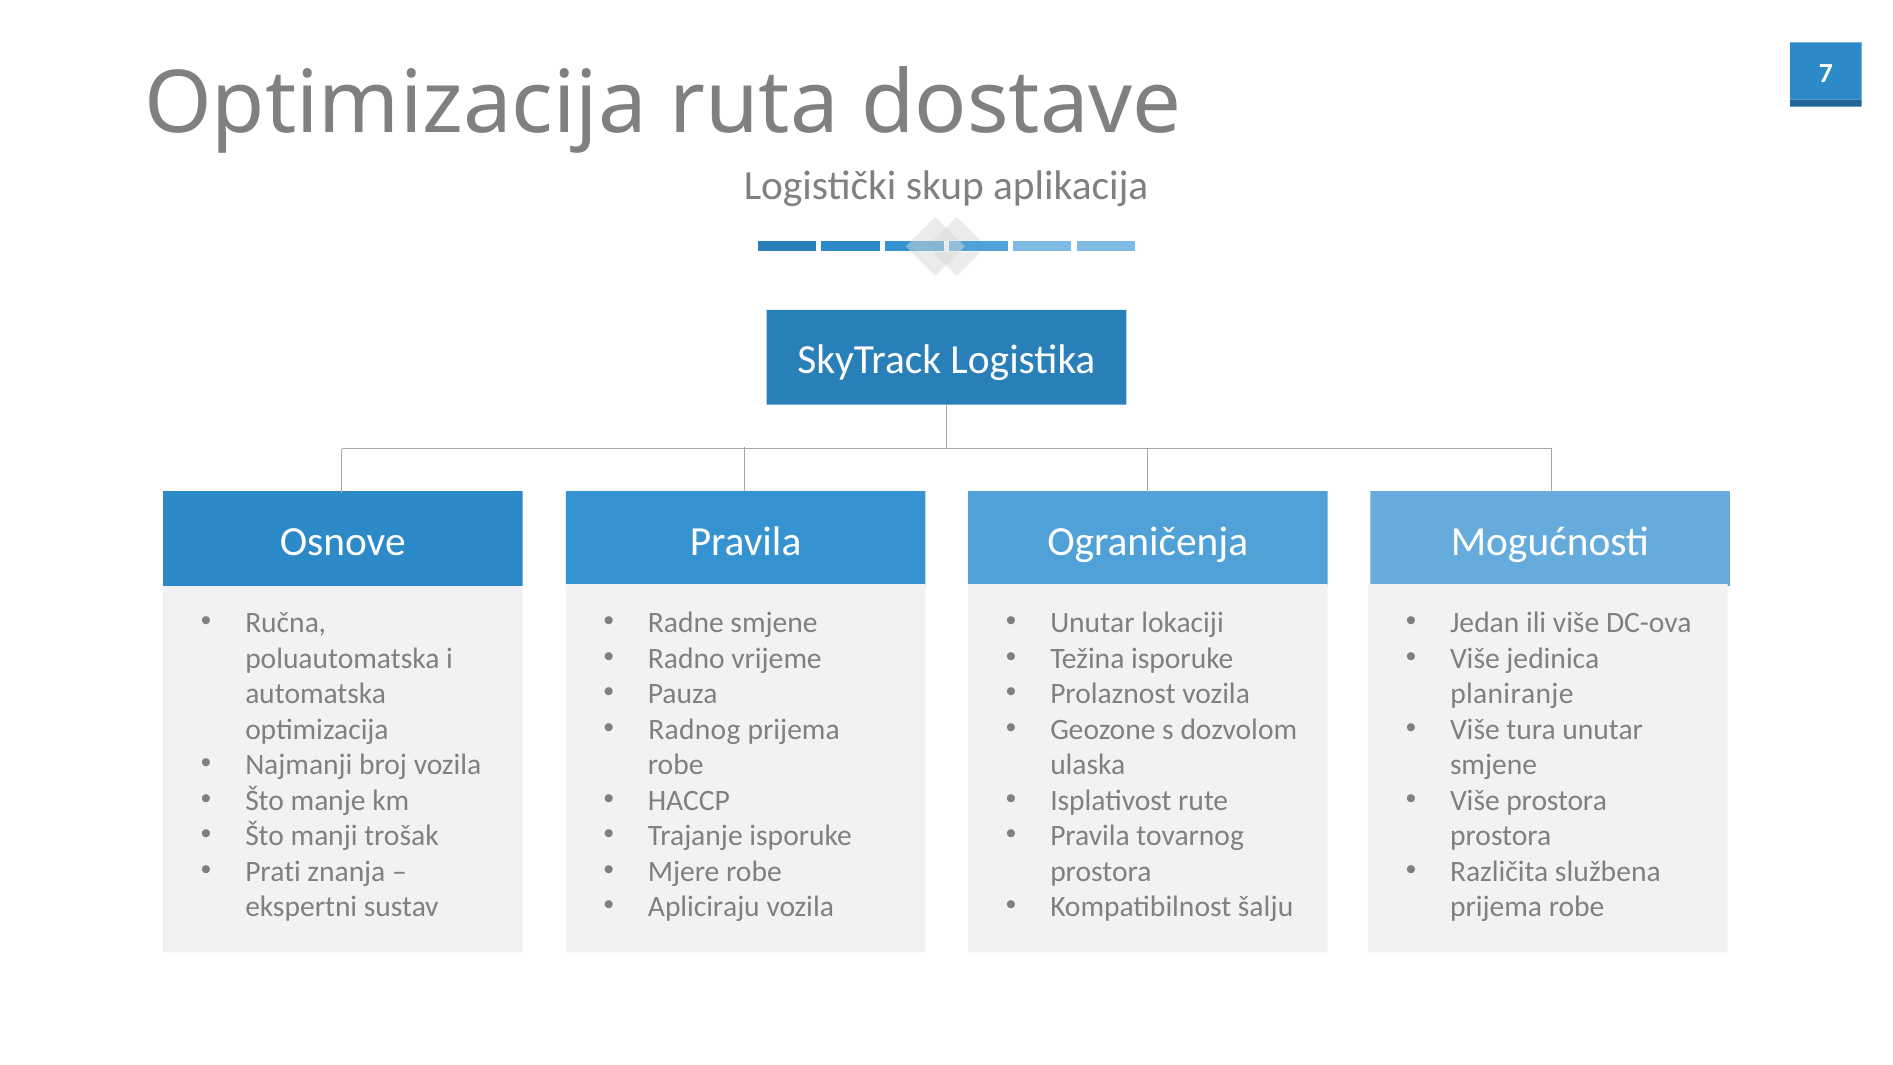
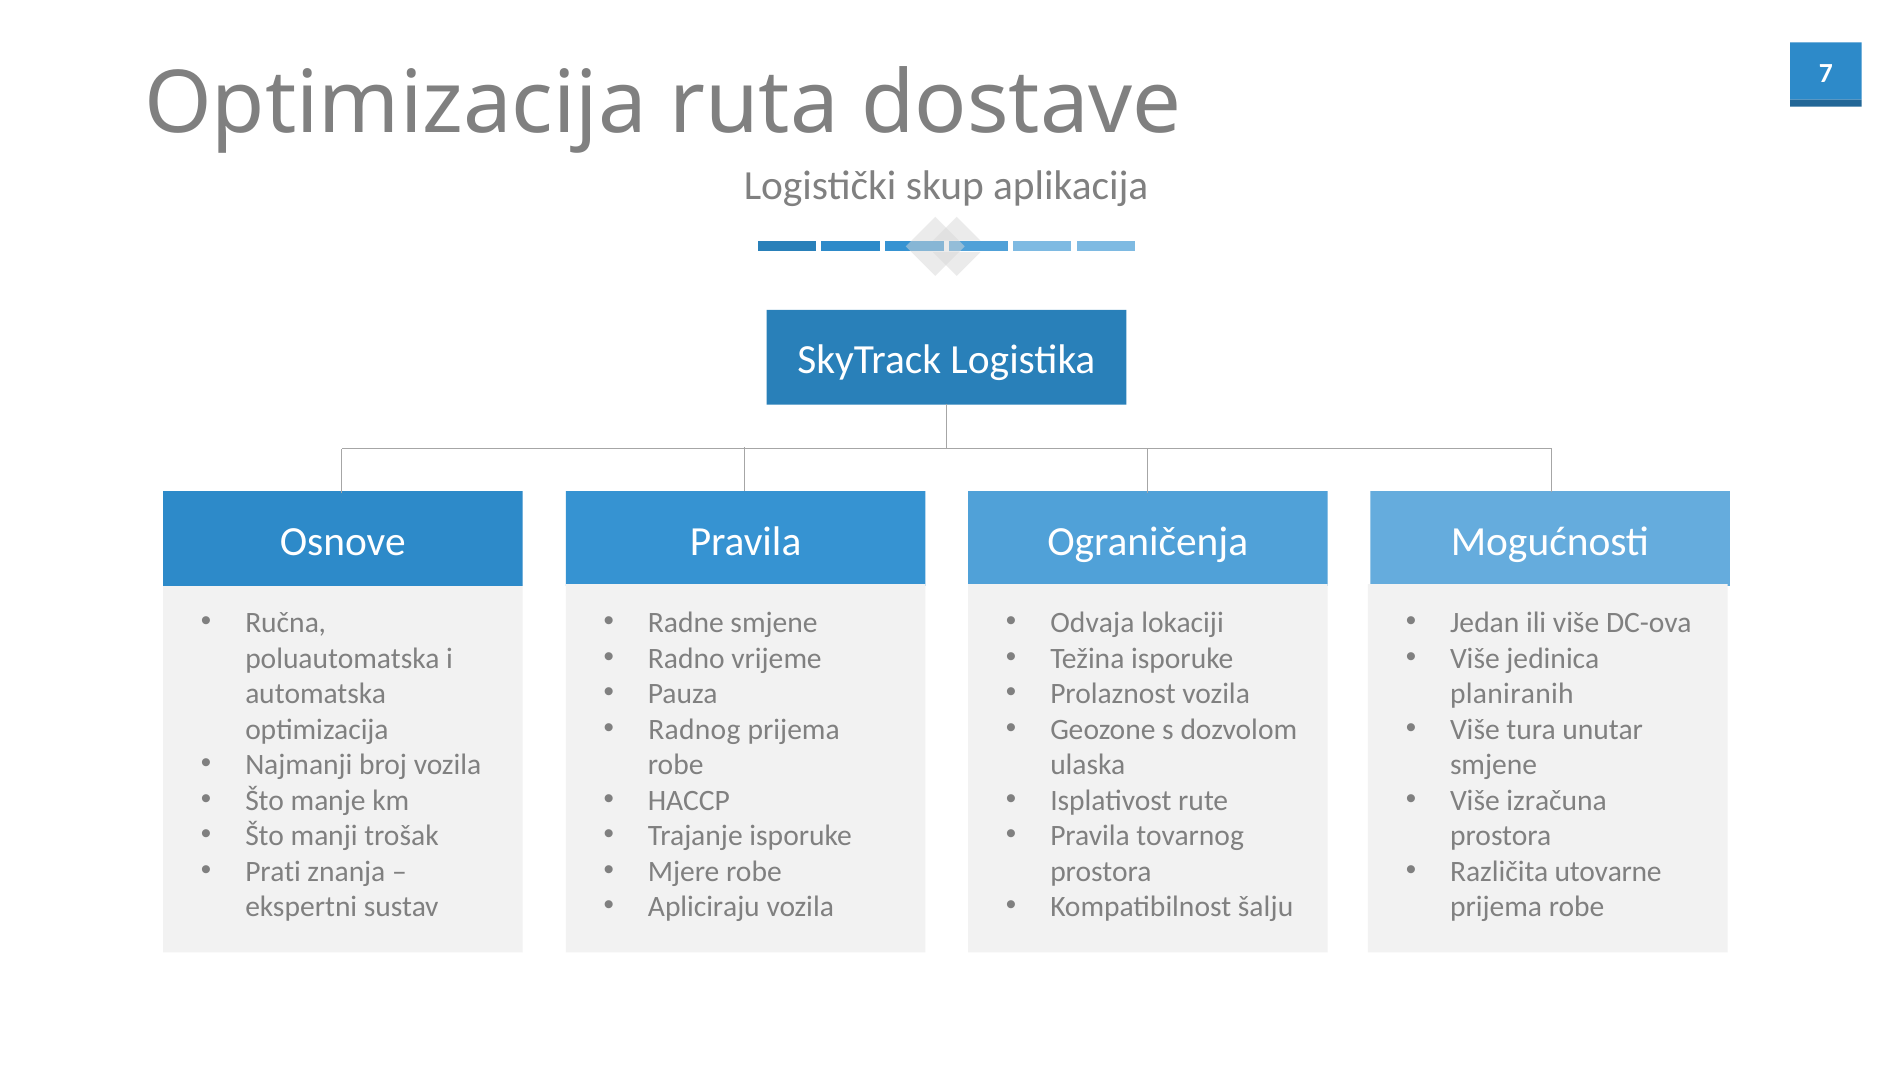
Unutar: Unutar -> Odvaja (1092, 623)
planiranje: planiranje -> planiranih (1512, 694)
Više prostora: prostora -> izračuna (1557, 800)
službena: službena -> utovarne (1608, 871)
